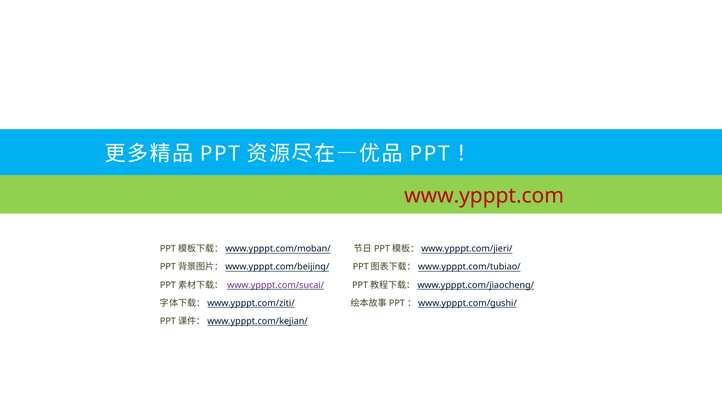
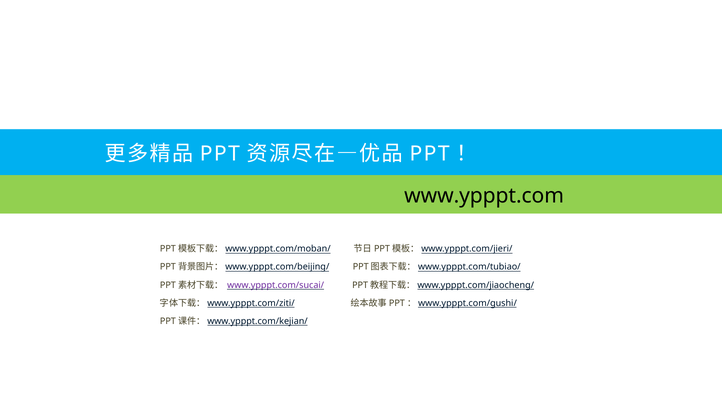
www.ypppt.com colour: red -> black (484, 196)
